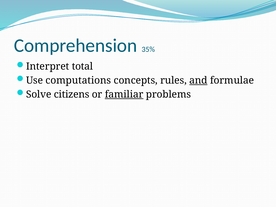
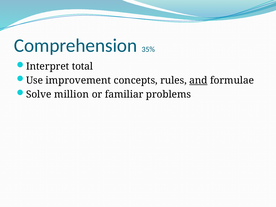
computations: computations -> improvement (78, 80)
citizens: citizens -> million (72, 94)
familiar underline: present -> none (124, 94)
